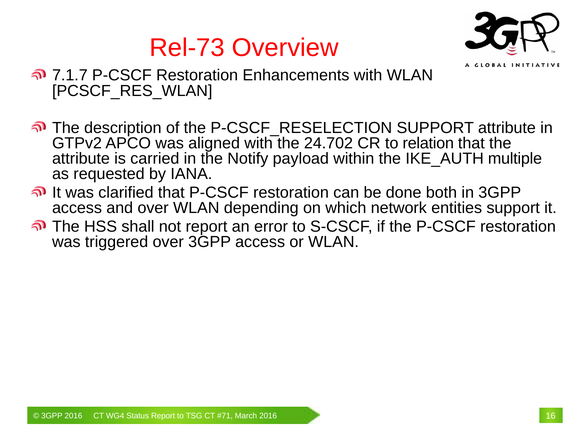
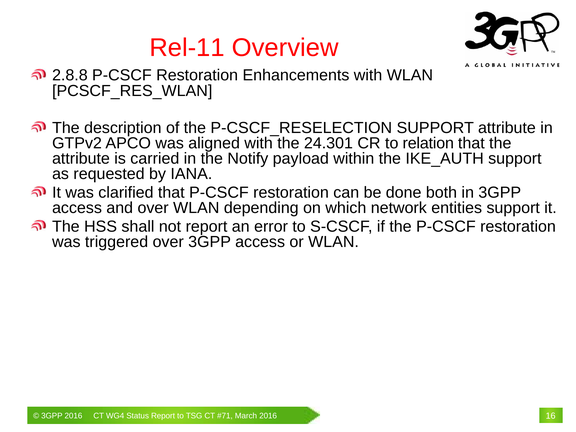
Rel-73: Rel-73 -> Rel-11 (187, 48)
7.1.7: 7.1.7 -> 2.8.8 (70, 75)
24.702: 24.702 -> 24.301 (328, 143)
IKE_AUTH multiple: multiple -> support (515, 159)
